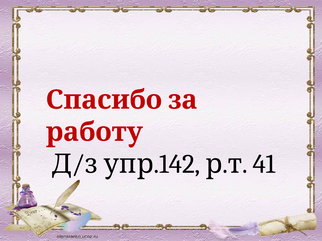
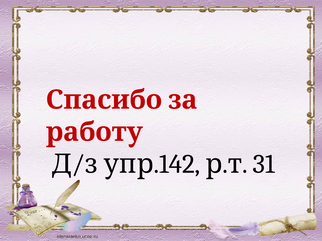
41: 41 -> 31 (264, 164)
